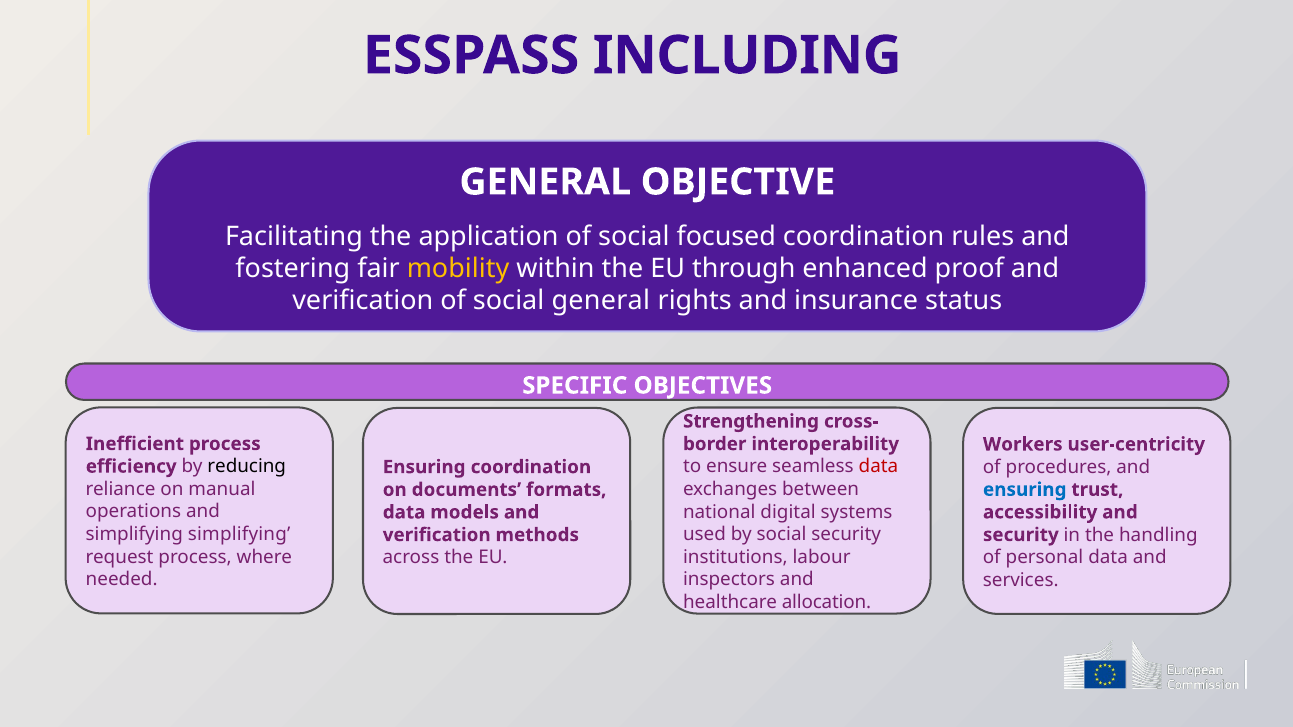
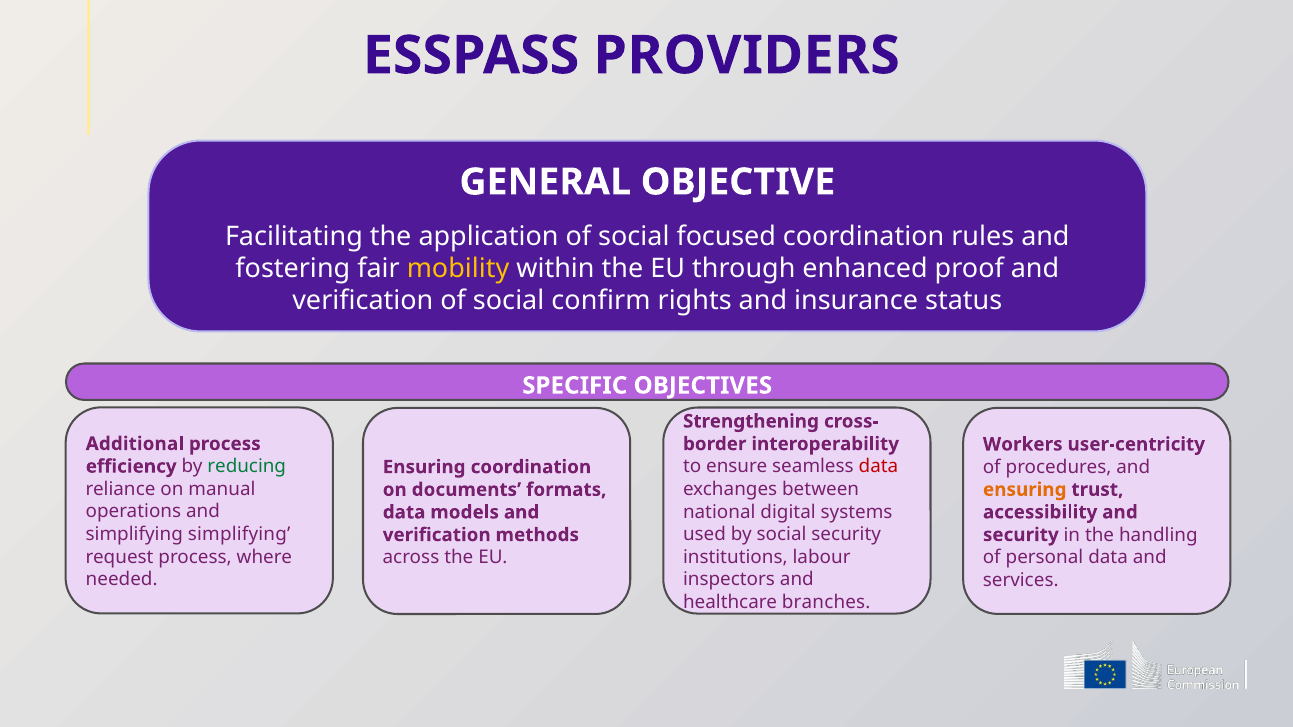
INCLUDING: INCLUDING -> PROVIDERS (747, 56)
social general: general -> confirm (601, 301)
Inefficient: Inefficient -> Additional (135, 444)
reducing colour: black -> green (247, 467)
ensuring colour: blue -> orange (1025, 490)
allocation: allocation -> branches (826, 603)
